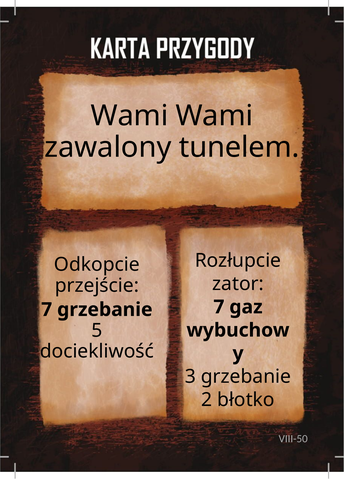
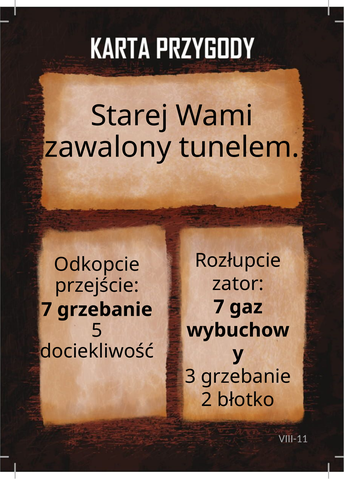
Wami: Wami -> Starej (129, 116)
VIII-50: VIII-50 -> VIII-11 (293, 438)
